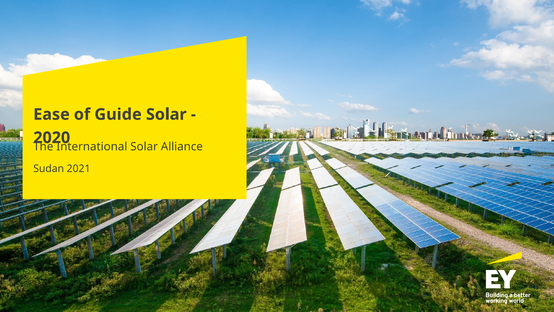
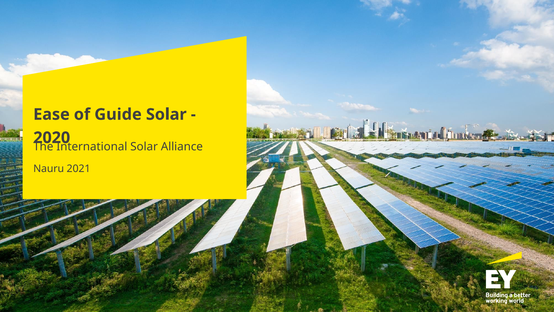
Sudan: Sudan -> Nauru (49, 169)
